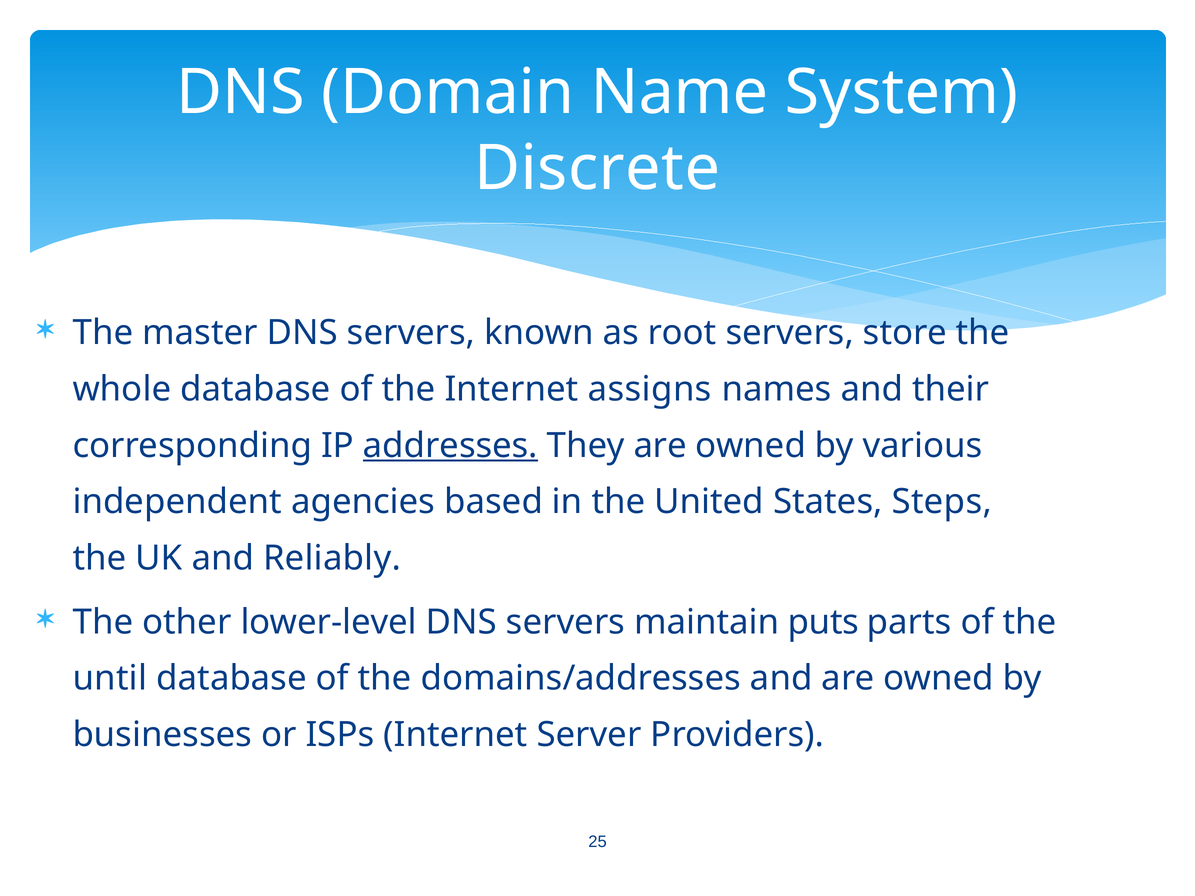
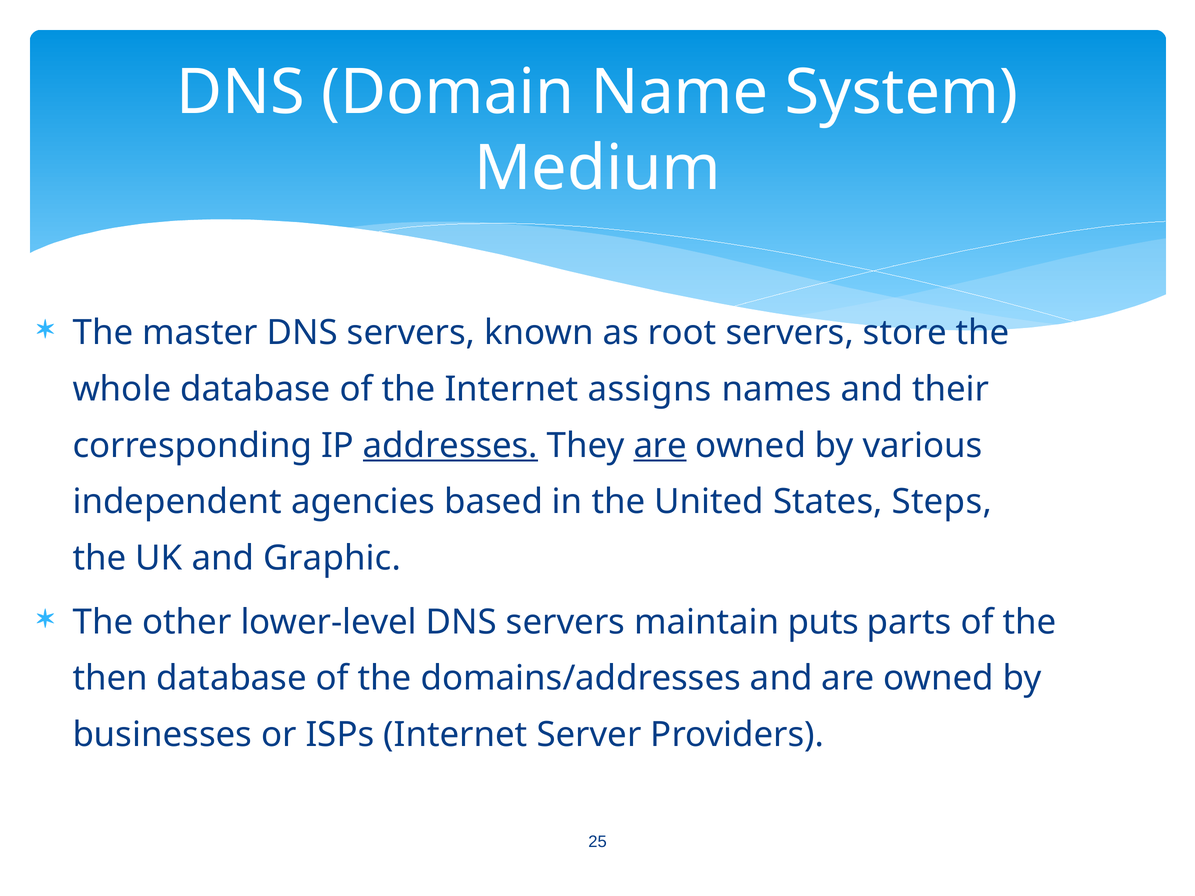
Discrete: Discrete -> Medium (597, 168)
are underline: none -> present (660, 446)
Reliably: Reliably -> Graphic (332, 559)
until: until -> then (110, 679)
